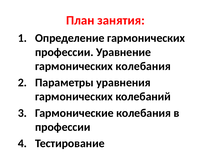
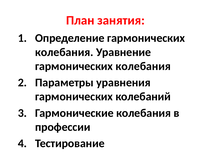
профессии: профессии -> колебания (64, 52)
